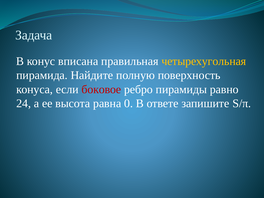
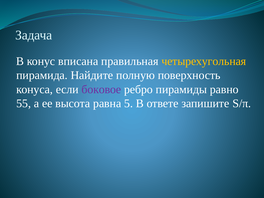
боковое colour: red -> purple (101, 89)
24: 24 -> 55 (24, 103)
0: 0 -> 5 (129, 103)
